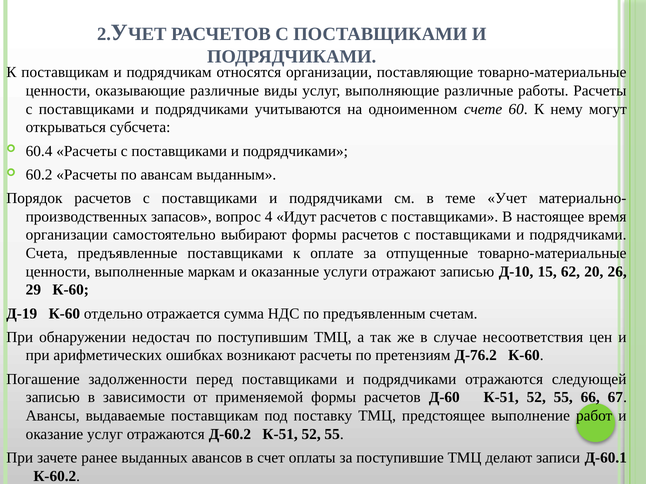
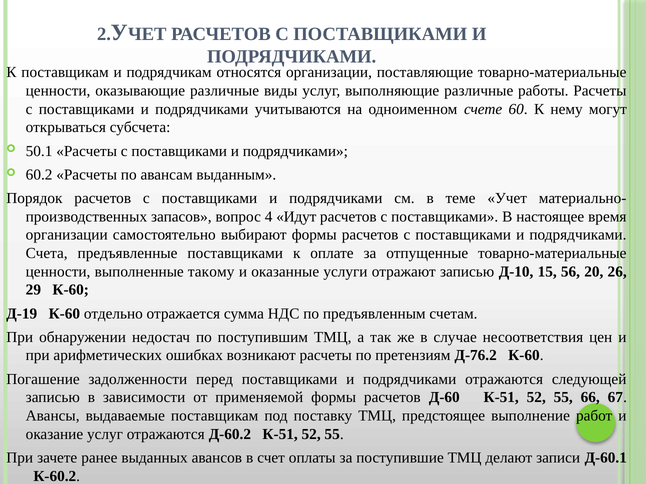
60.4: 60.4 -> 50.1 (39, 151)
маркам: маркам -> такому (211, 272)
62: 62 -> 56 (571, 272)
